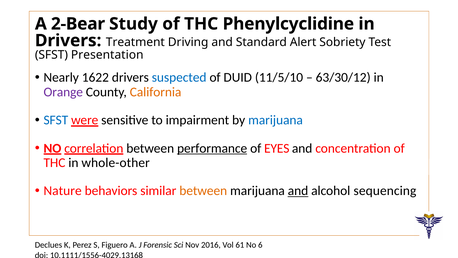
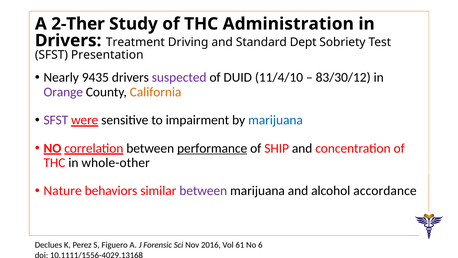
2-Bear: 2-Bear -> 2-Ther (78, 24)
Phenylcyclidine: Phenylcyclidine -> Administration (288, 24)
Alert: Alert -> Dept (303, 42)
1622: 1622 -> 9435 (95, 77)
suspected colour: blue -> purple (179, 77)
11/5/10: 11/5/10 -> 11/4/10 (279, 77)
63/30/12: 63/30/12 -> 83/30/12 (343, 77)
SFST colour: blue -> purple (56, 120)
EYES: EYES -> SHIP (277, 148)
between colour: orange -> purple (203, 191)
and underline: present -> none (298, 191)
sequencing: sequencing -> accordance (385, 191)
